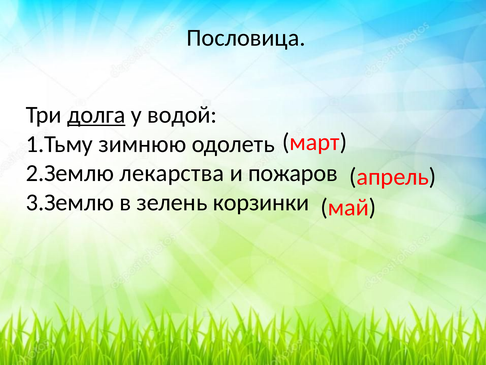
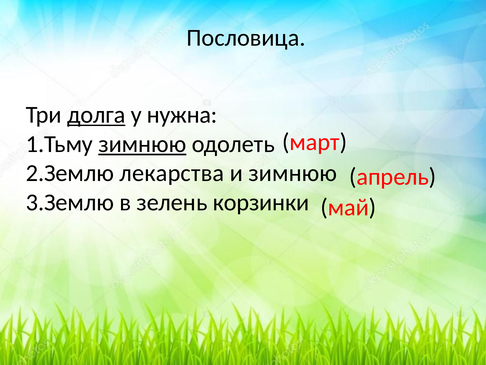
водой: водой -> нужна (182, 115)
зимнюю underline: none -> present (142, 144)
и пожаров: пожаров -> зимнюю (293, 173)
